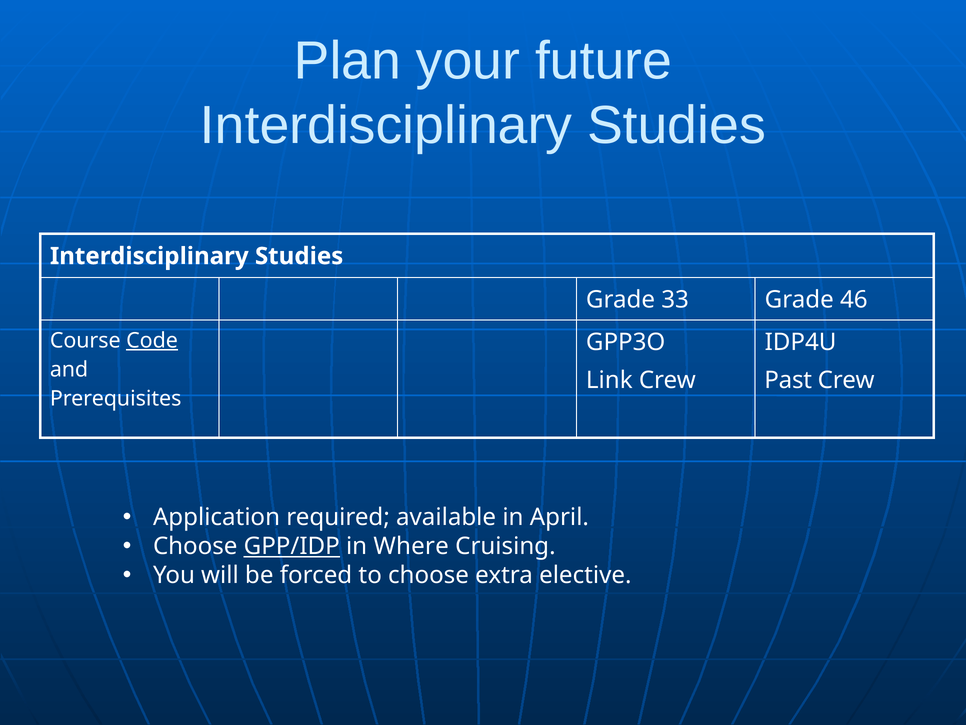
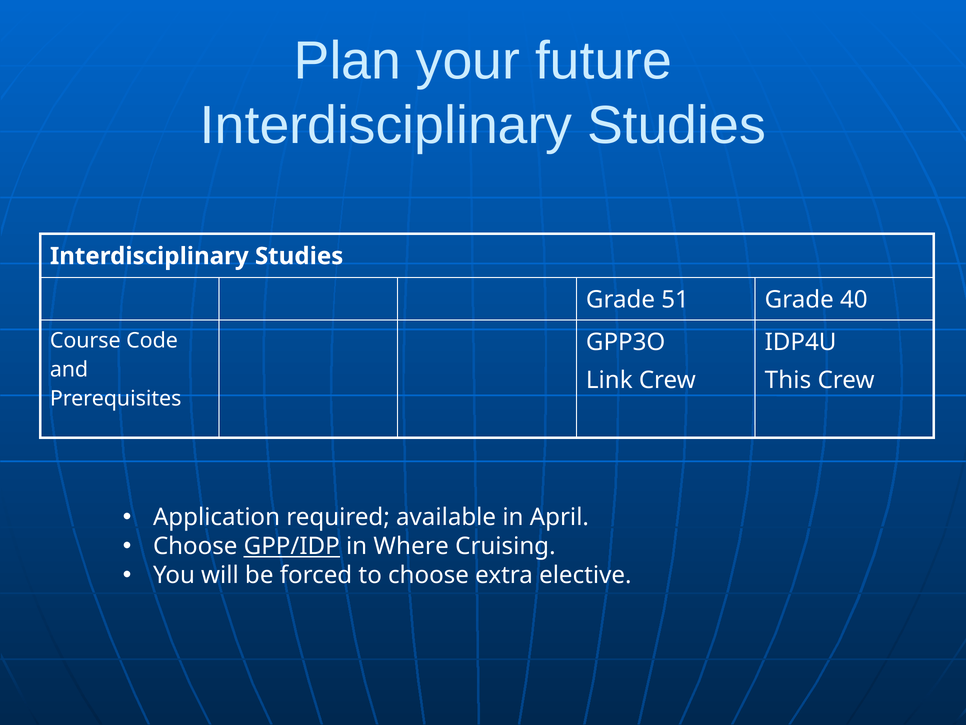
33: 33 -> 51 (675, 300)
46: 46 -> 40 (854, 300)
Code underline: present -> none (152, 340)
Past: Past -> This (788, 380)
